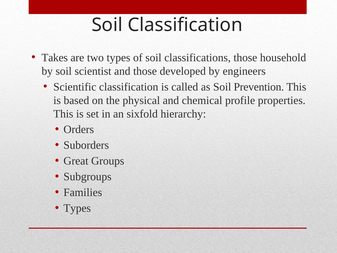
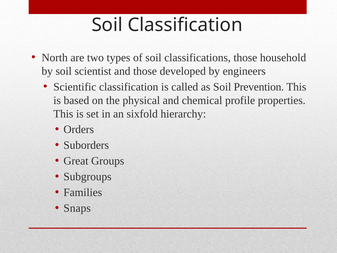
Takes: Takes -> North (55, 58)
Types: Types -> Snaps (77, 208)
